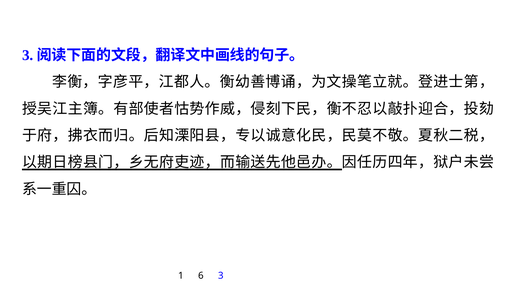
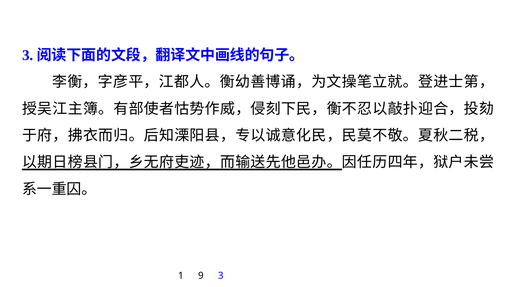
6: 6 -> 9 (201, 276)
